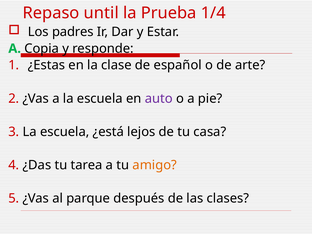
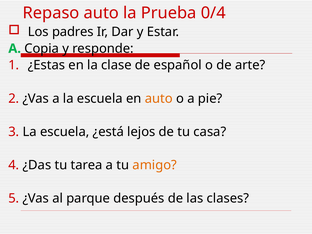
Repaso until: until -> auto (101, 13)
1/4: 1/4 -> 0/4 (213, 13)
auto colour: purple -> orange (159, 98)
